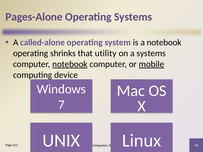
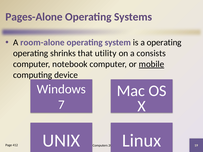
called-alone: called-alone -> room-alone (42, 43)
a notebook: notebook -> operating (164, 43)
a systems: systems -> consists (151, 53)
notebook underline: present -> none (70, 64)
